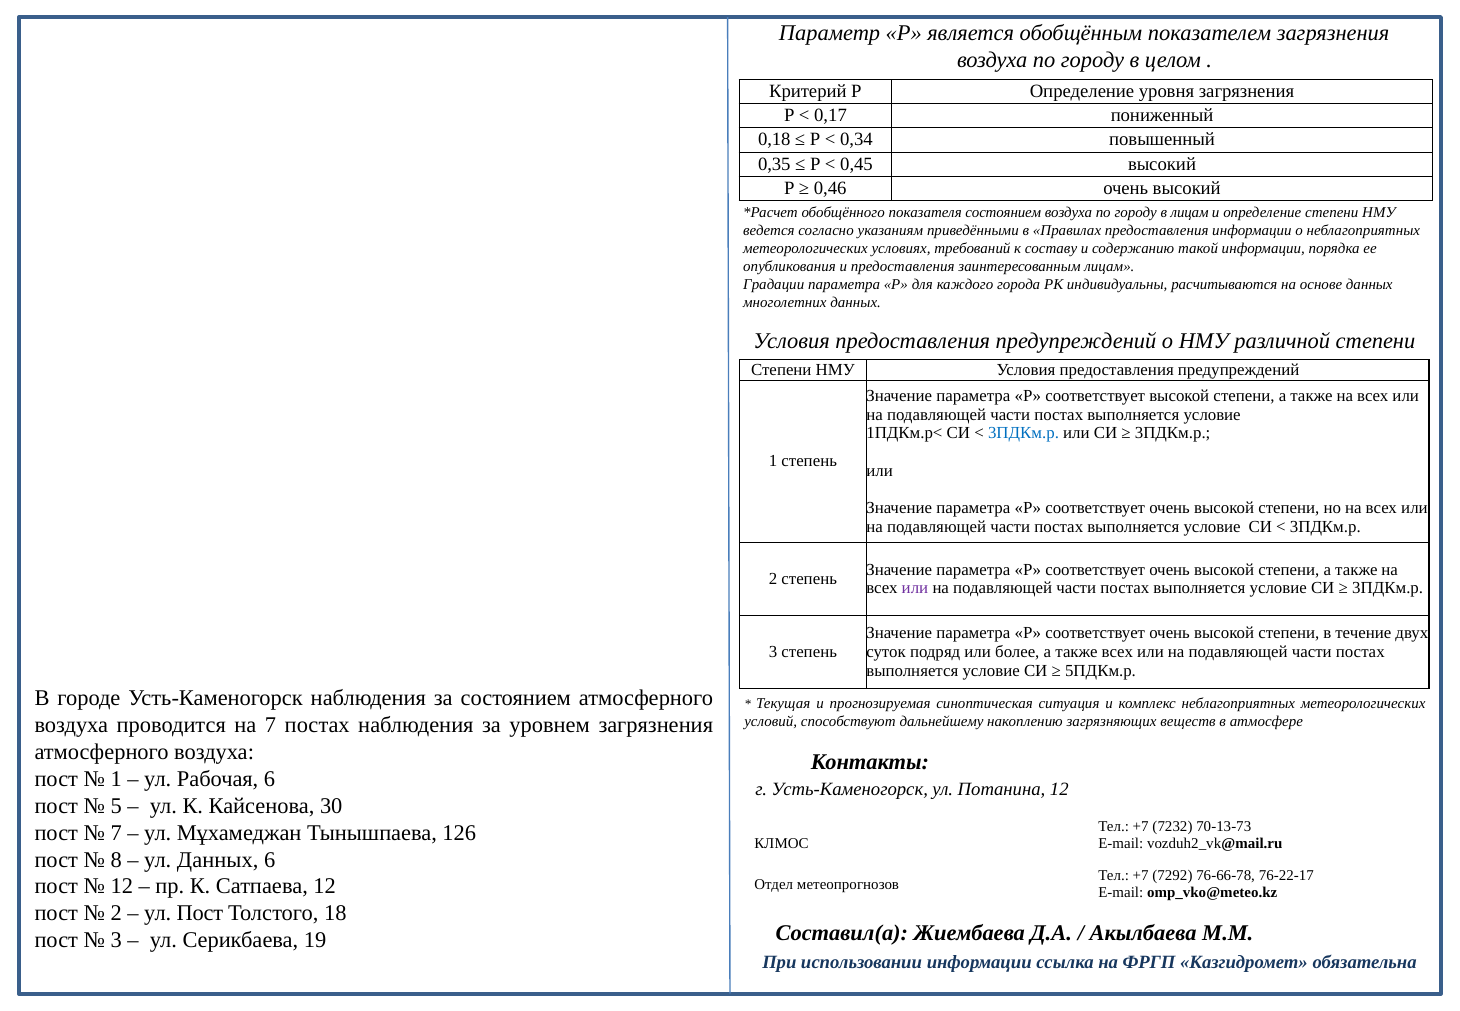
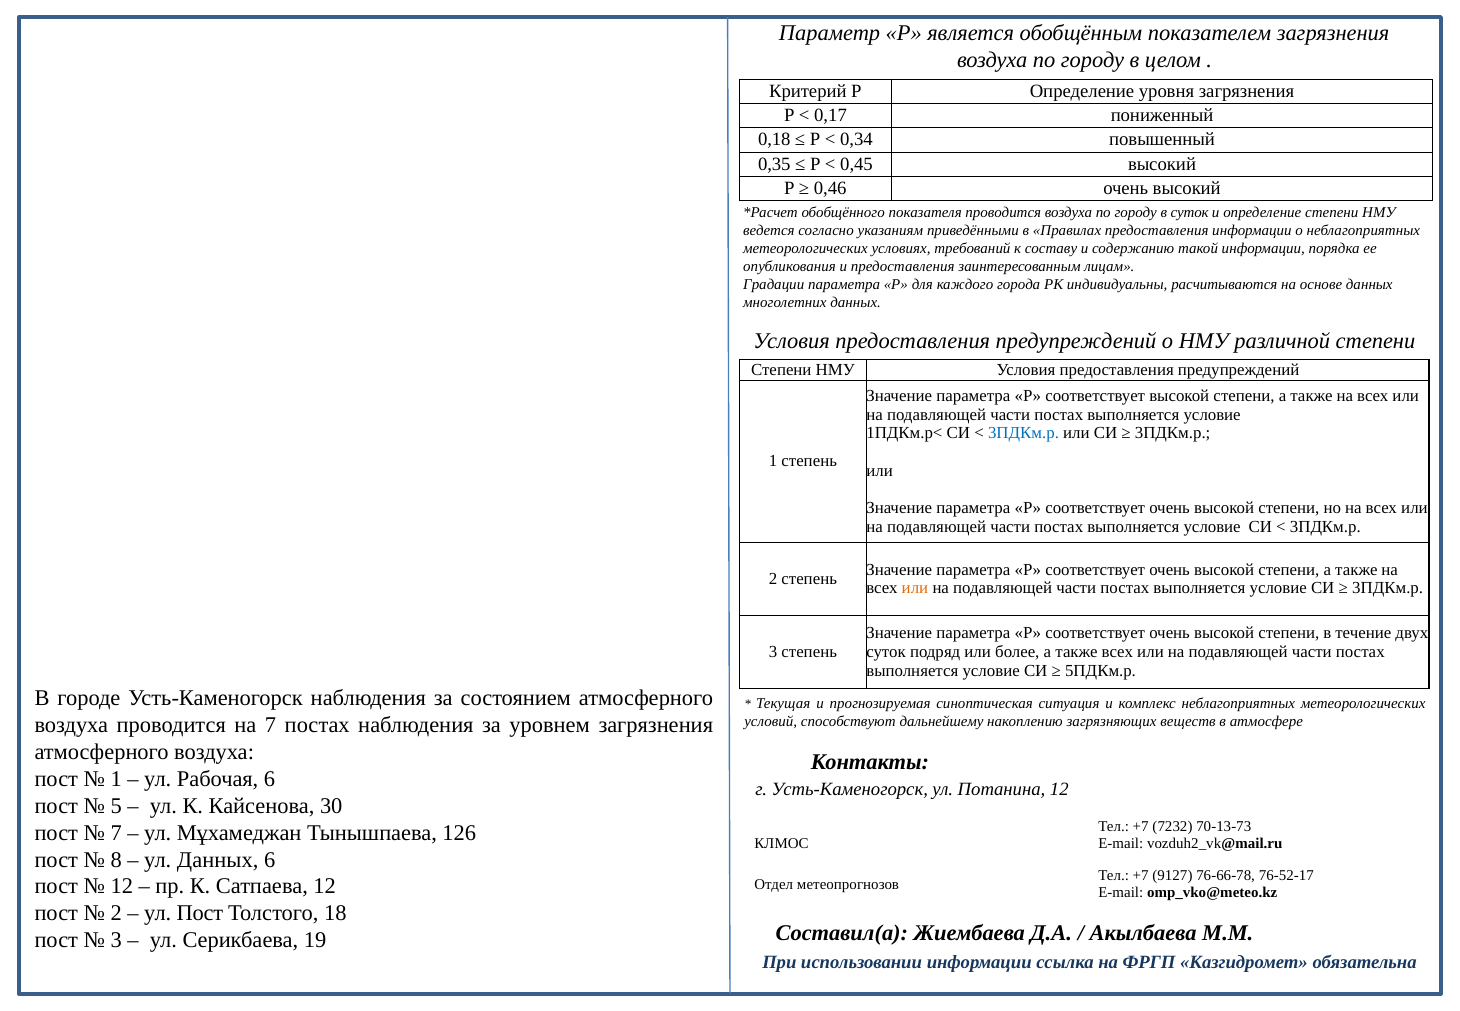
показателя состоянием: состоянием -> проводится (1003, 213)
в лицам: лицам -> суток (1190, 213)
или colour: purple -> orange (915, 588)
7292: 7292 -> 9127 (1172, 876)
76-22-17: 76-22-17 -> 76-52-17 (1286, 876)
